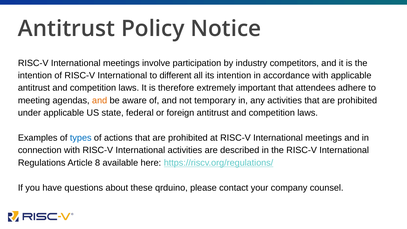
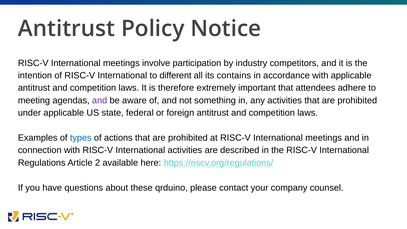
its intention: intention -> contains (234, 76)
and colour: orange -> purple (100, 100)
temporary: temporary -> something (215, 100)
8: 8 -> 2 (98, 163)
